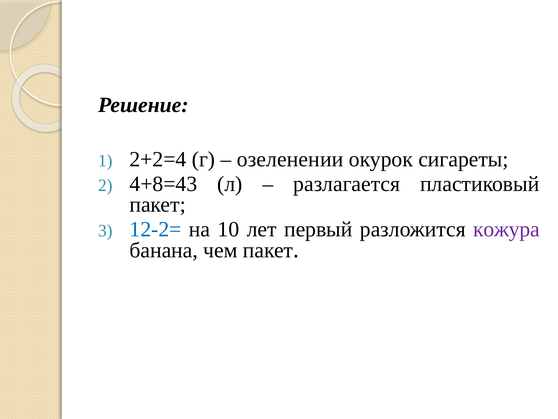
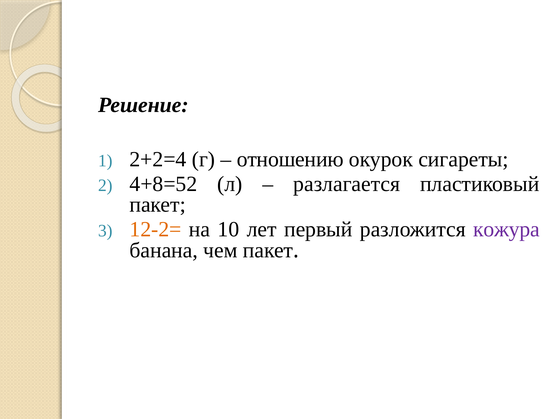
озеленении: озеленении -> отношению (290, 159)
4+8=43: 4+8=43 -> 4+8=52 (163, 184)
12-2= colour: blue -> orange (155, 229)
